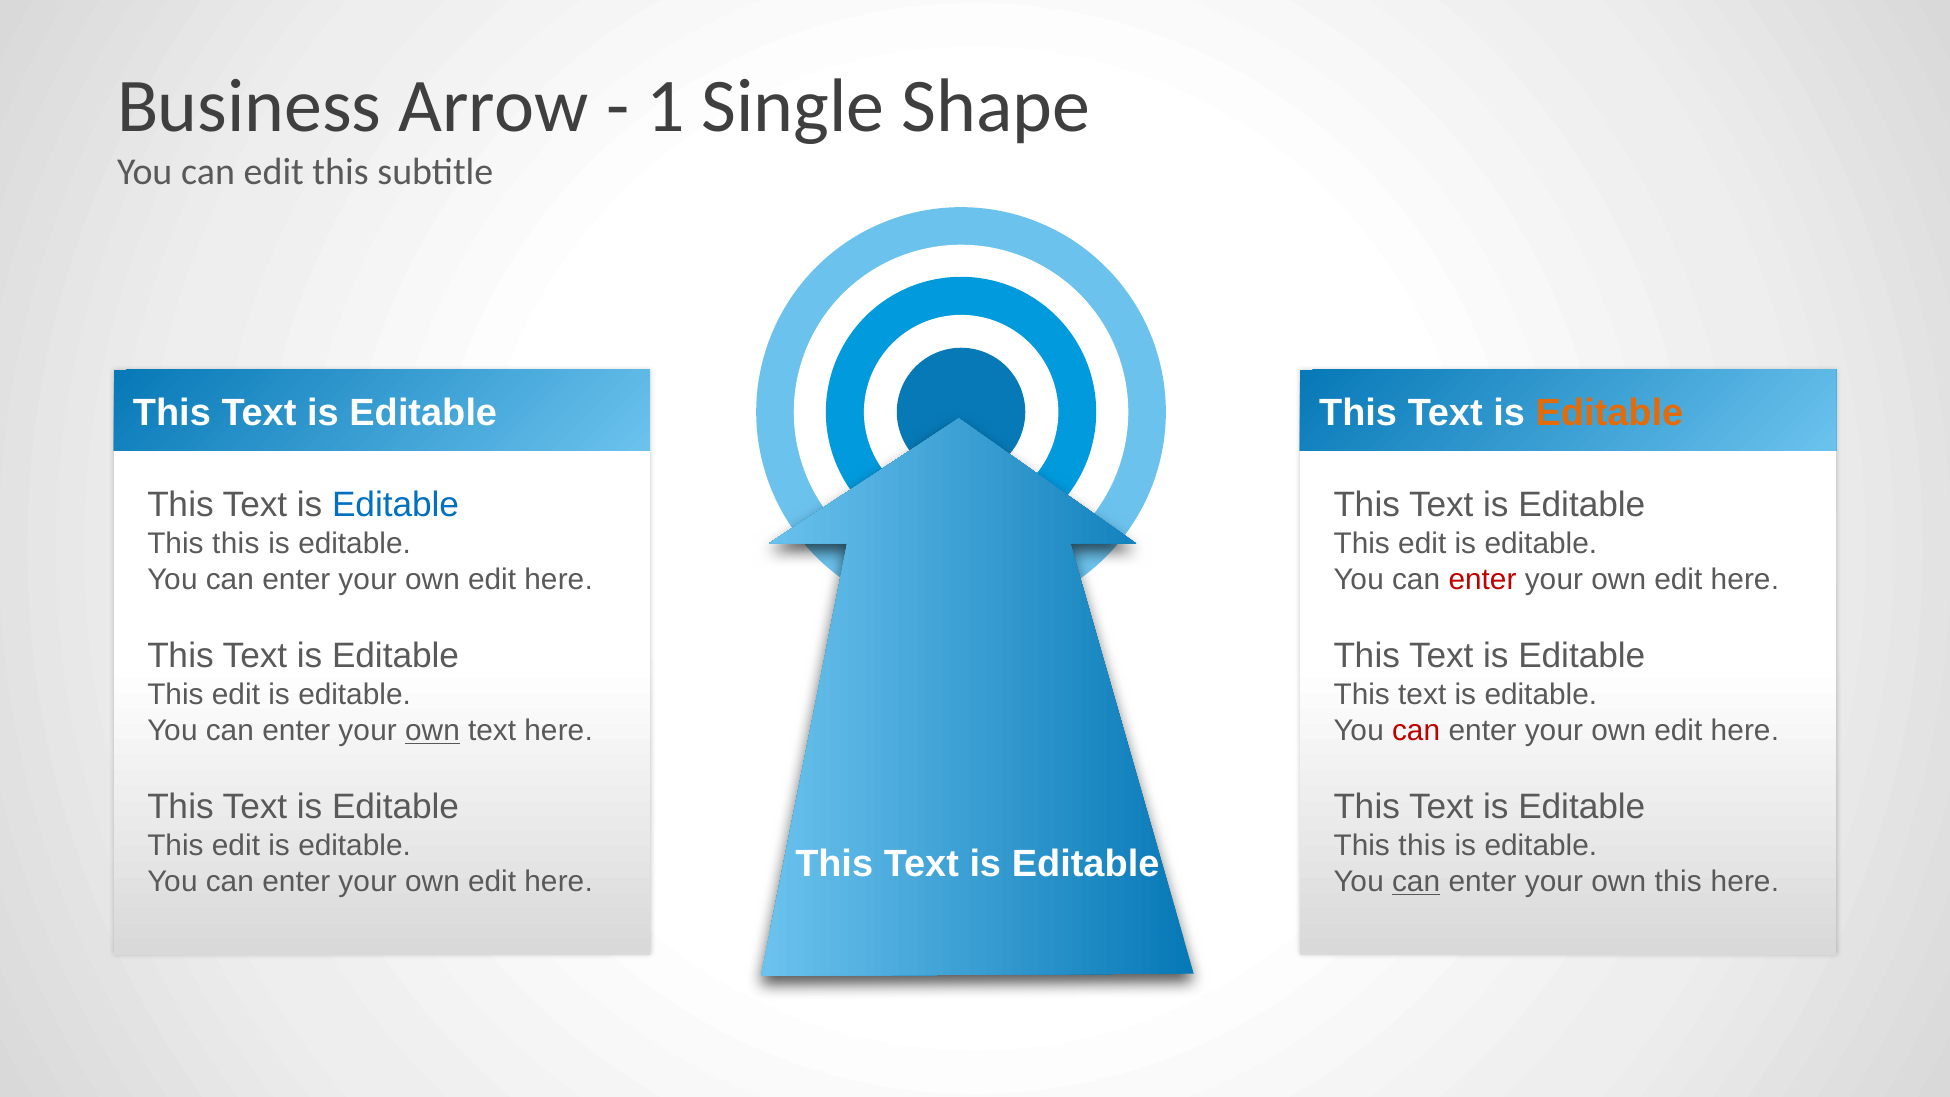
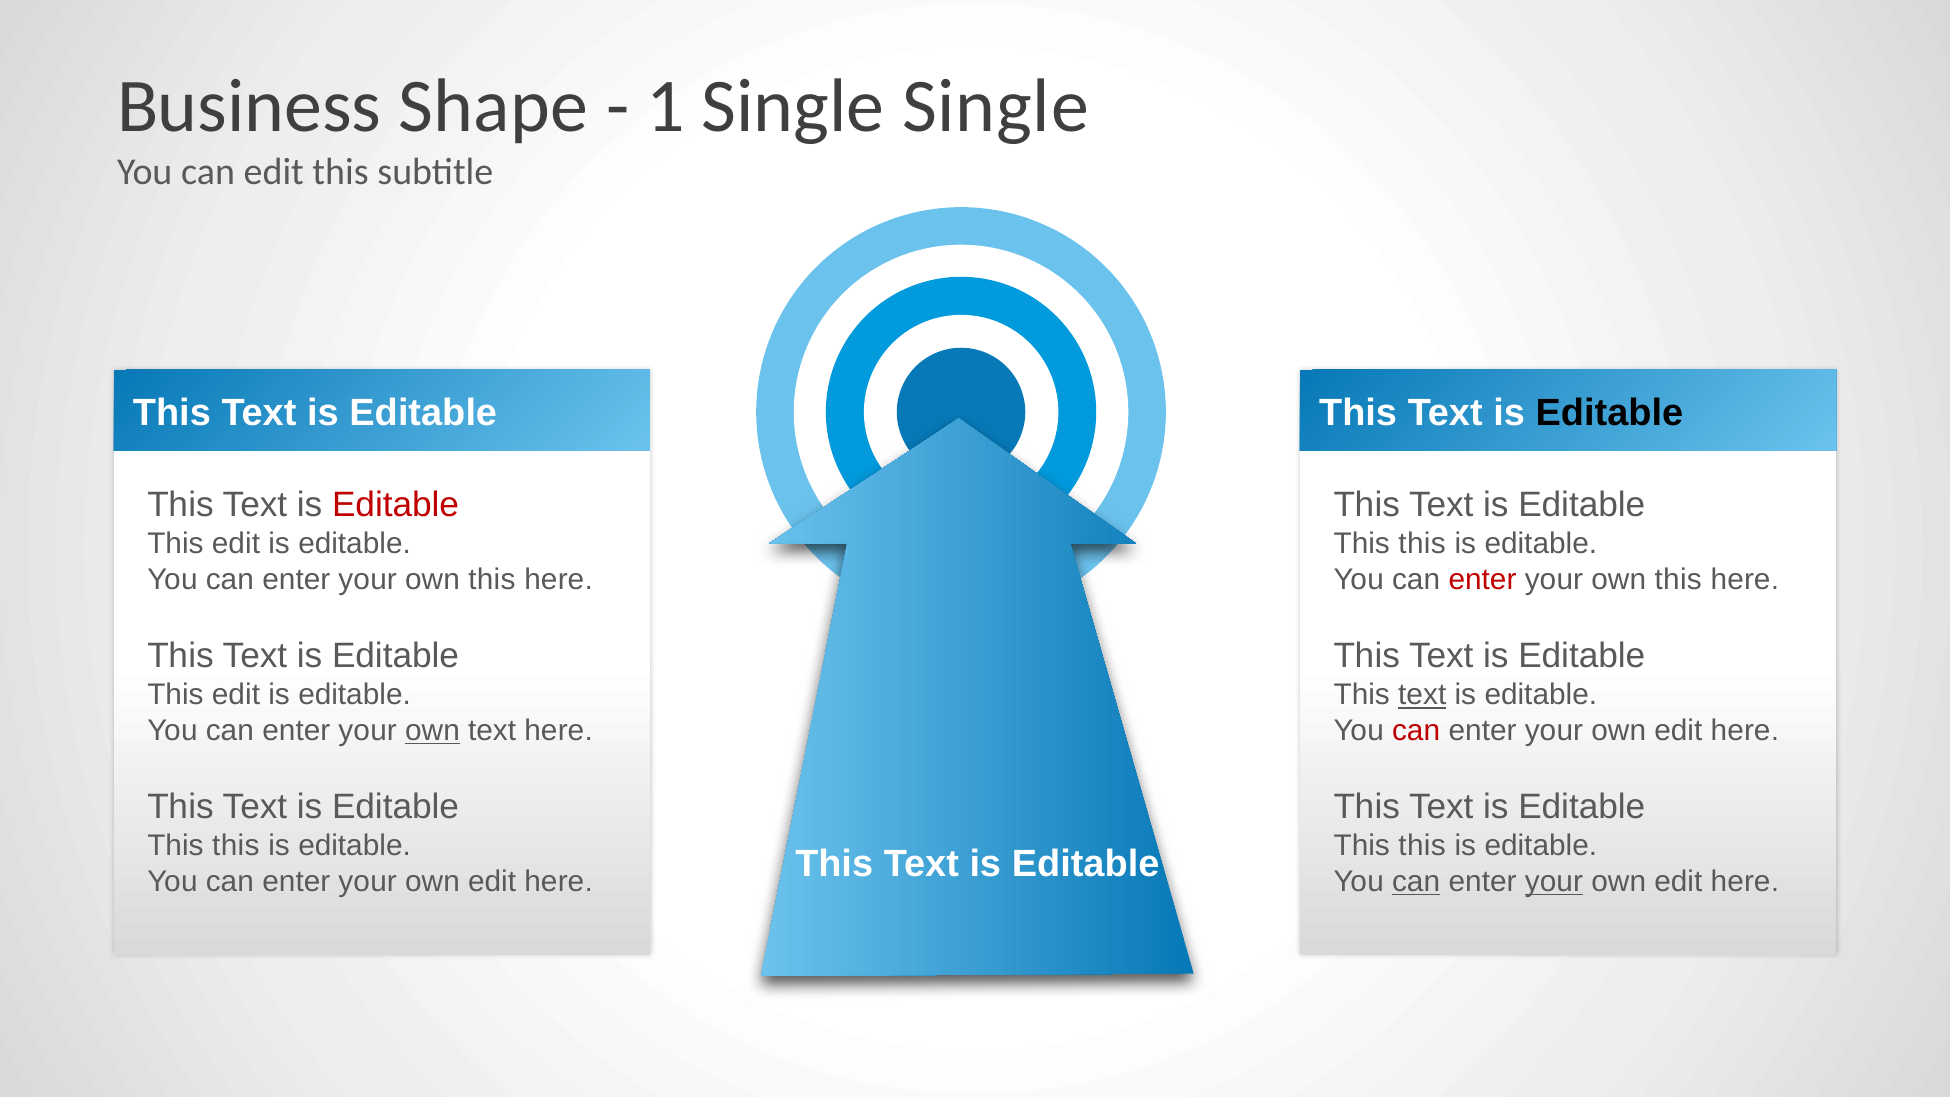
Arrow: Arrow -> Shape (494, 106)
Single Shape: Shape -> Single (995, 106)
Editable colour: orange -> black (1609, 413)
Editable colour: blue -> red (396, 505)
this: this -> edit (236, 544)
edit: edit -> this (1422, 544)
edit: edit -> this (492, 579)
edit: edit -> this (1678, 579)
text underline: none -> present (1422, 695)
edit: edit -> this (236, 846)
your underline: none -> present (1554, 882)
this: this -> edit (1678, 882)
